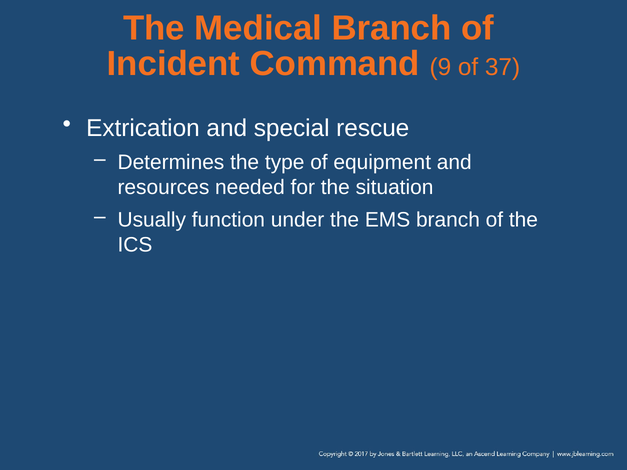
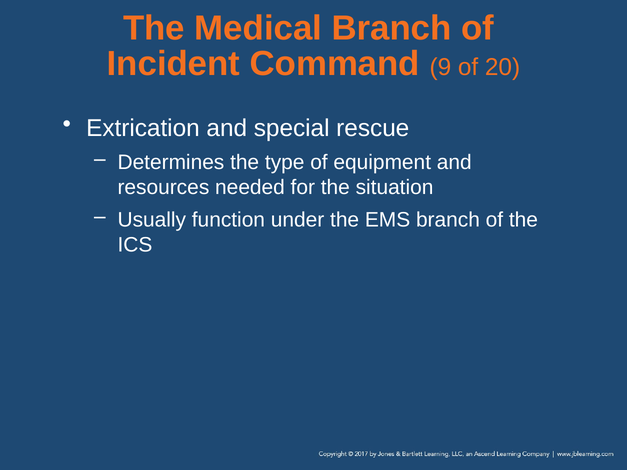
37: 37 -> 20 (503, 67)
